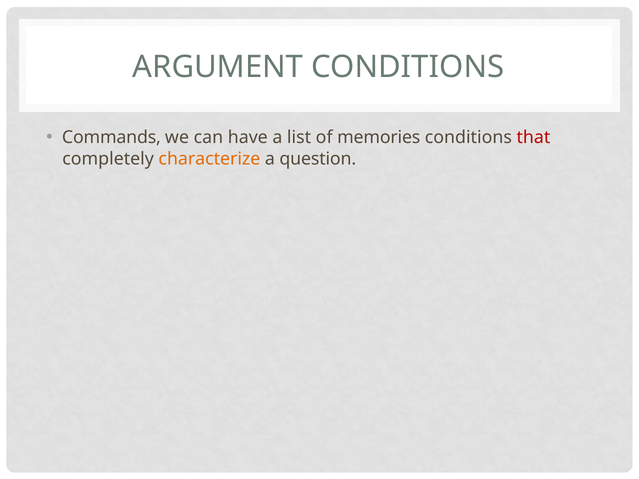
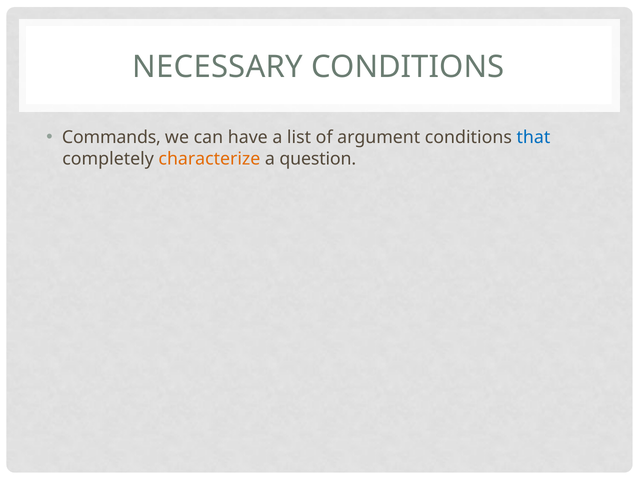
ARGUMENT: ARGUMENT -> NECESSARY (218, 67)
memories: memories -> argument (379, 138)
that colour: red -> blue (533, 138)
